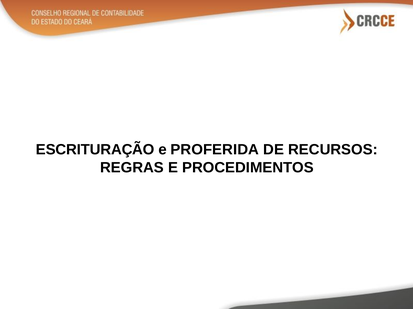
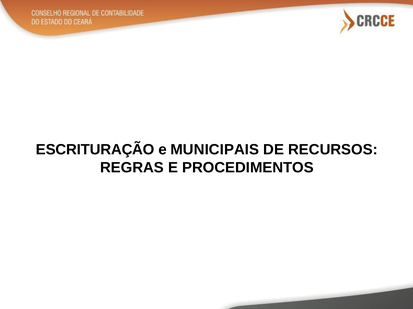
PROFERIDA: PROFERIDA -> MUNICIPAIS (215, 150)
